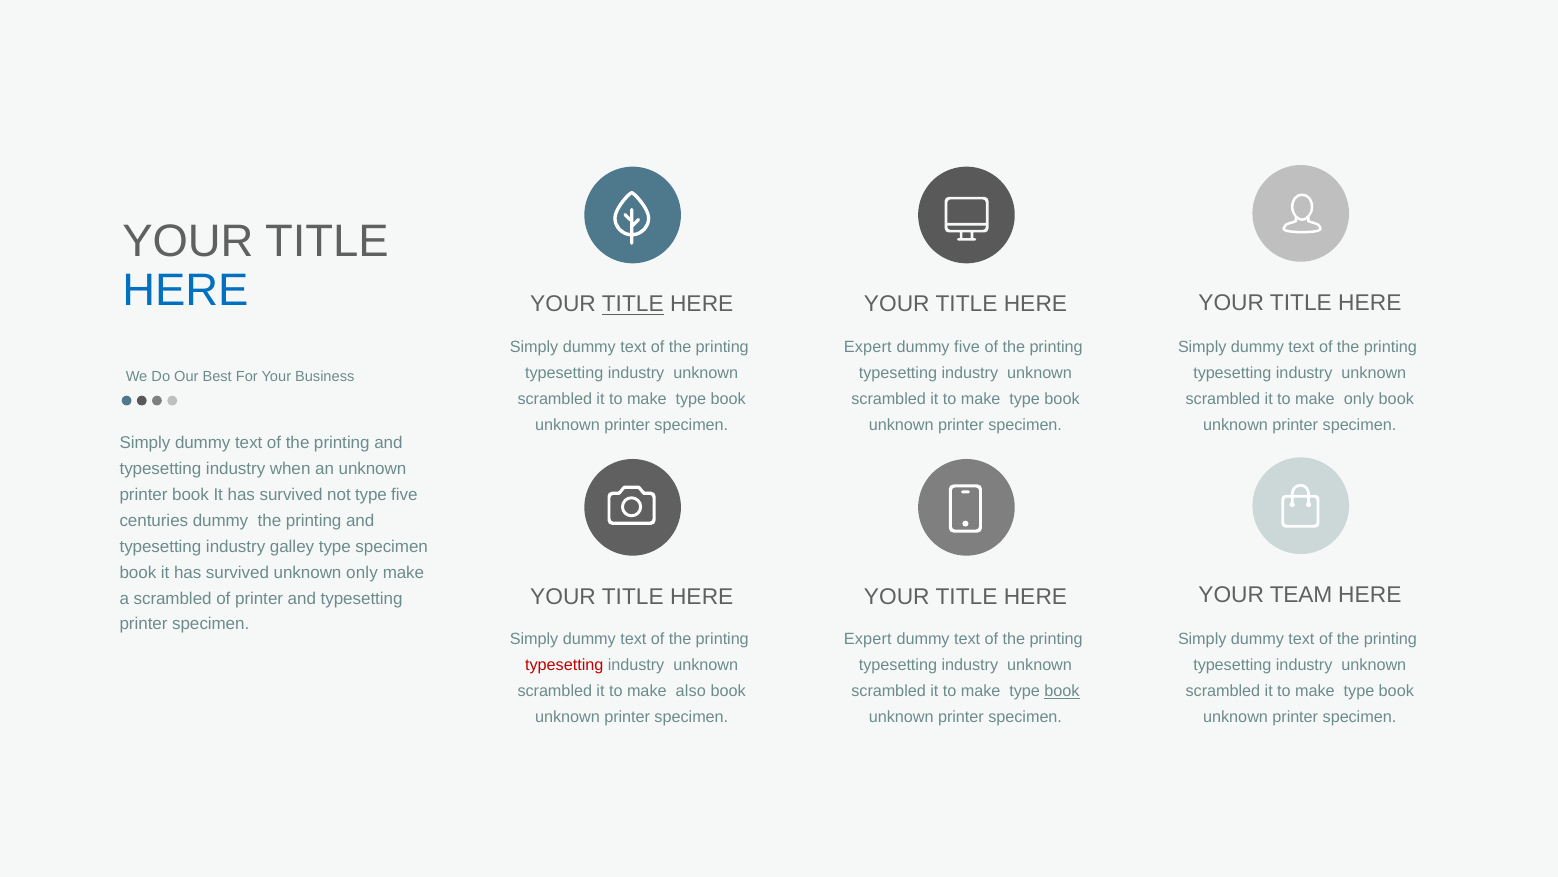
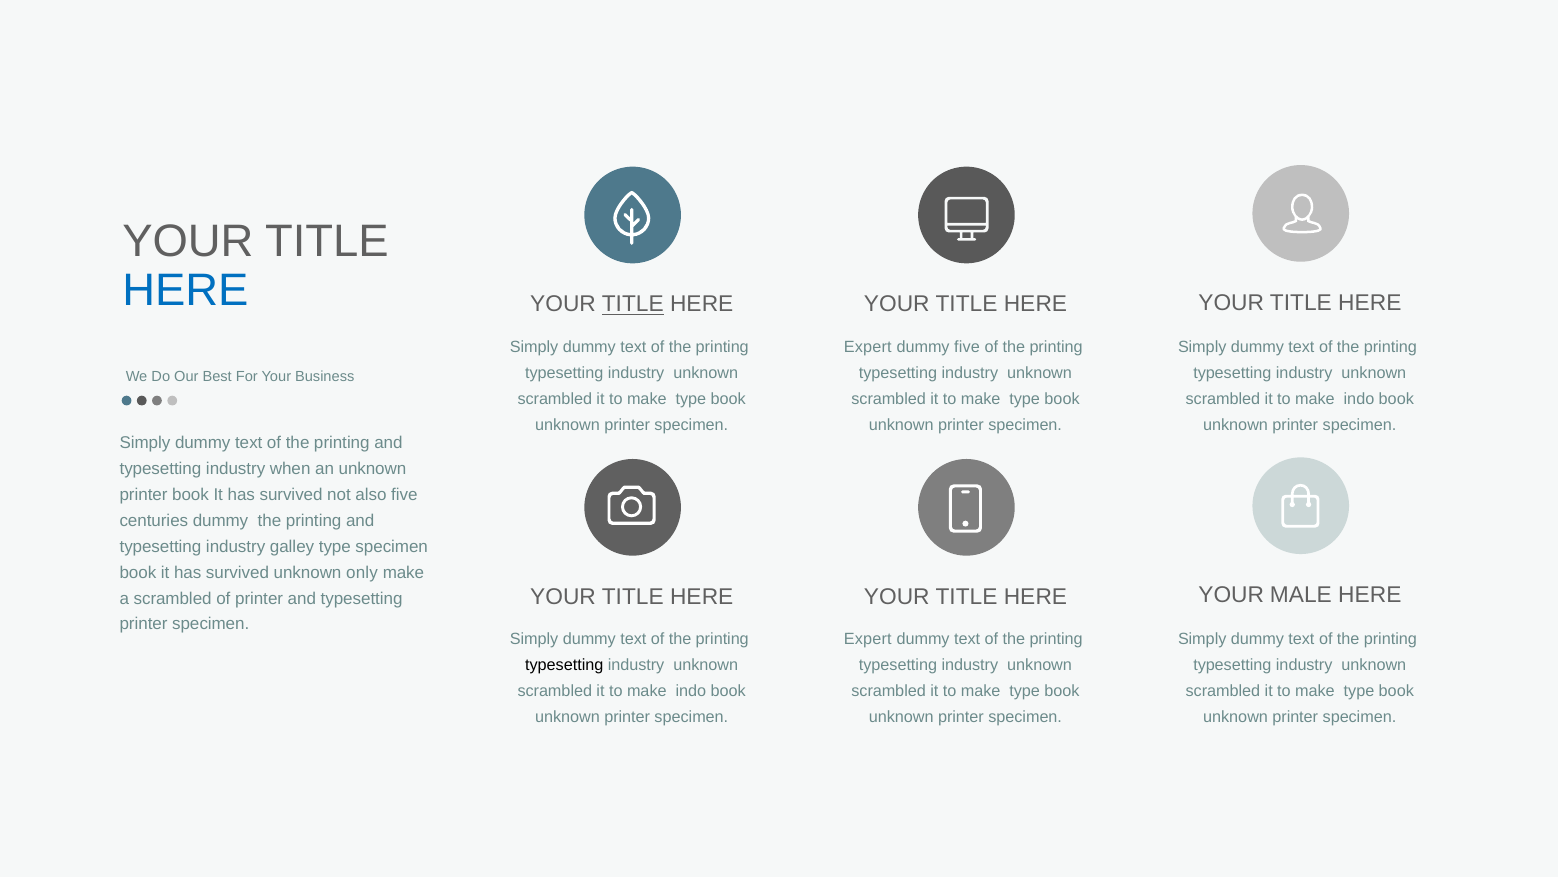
only: only -> indo (1359, 399)
not type: type -> also (371, 494)
TEAM: TEAM -> MALE (1301, 595)
typesetting colour: red -> black (564, 665)
also: also -> indo (691, 691)
book underline: present -> none (1062, 691)
